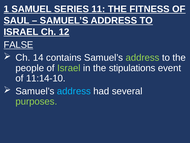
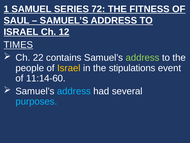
11: 11 -> 72 (98, 9)
FALSE: FALSE -> TIMES (18, 45)
14: 14 -> 22 (38, 58)
Israel colour: light green -> yellow (69, 68)
11:14-10: 11:14-10 -> 11:14-60 (46, 78)
purposes colour: light green -> light blue (36, 101)
